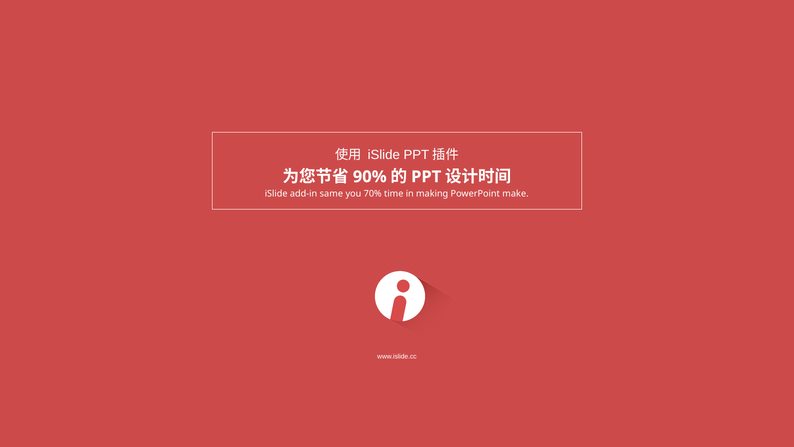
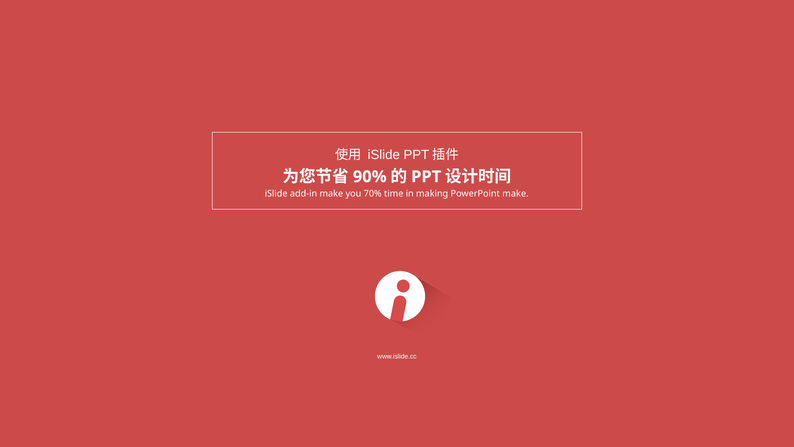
add-in same: same -> make (331, 194)
